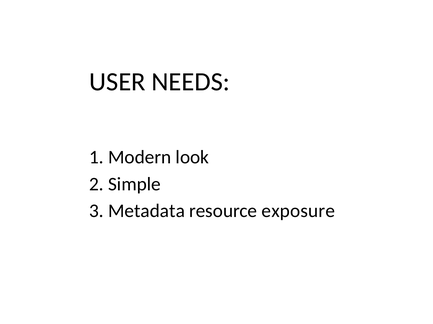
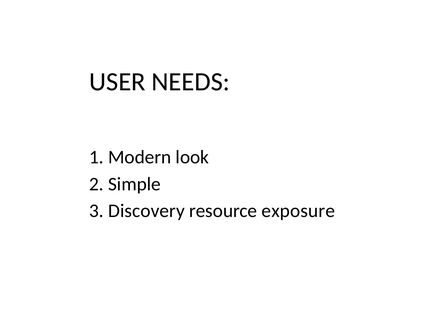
Metadata: Metadata -> Discovery (146, 211)
